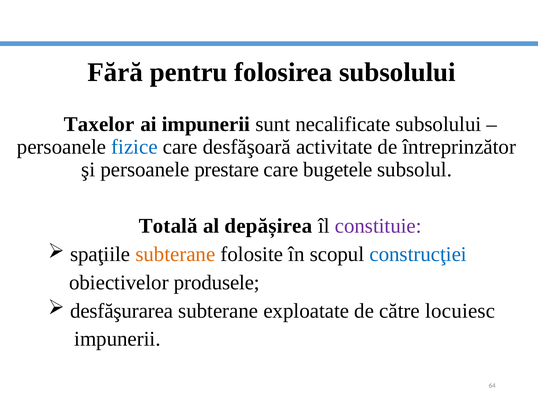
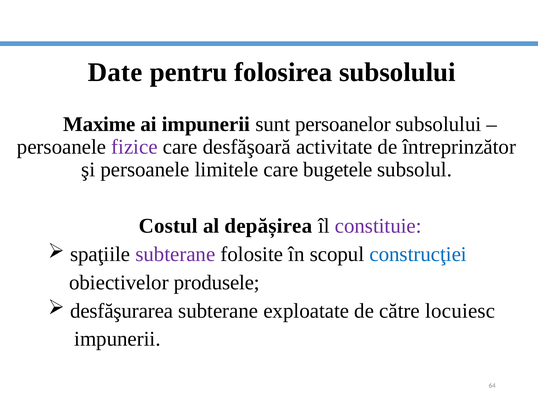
Fără: Fără -> Date (115, 72)
Taxelor: Taxelor -> Maxime (99, 124)
necalificate: necalificate -> persoanelor (343, 124)
fizice colour: blue -> purple (134, 147)
prestare: prestare -> limitele (227, 169)
Totală: Totală -> Costul (168, 226)
subterane colour: orange -> purple (175, 254)
